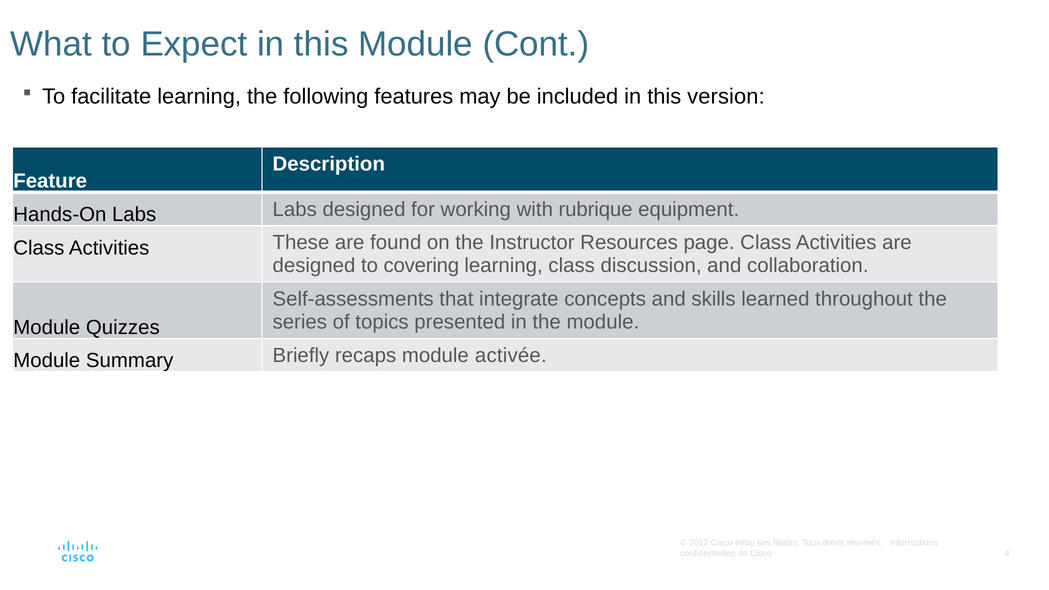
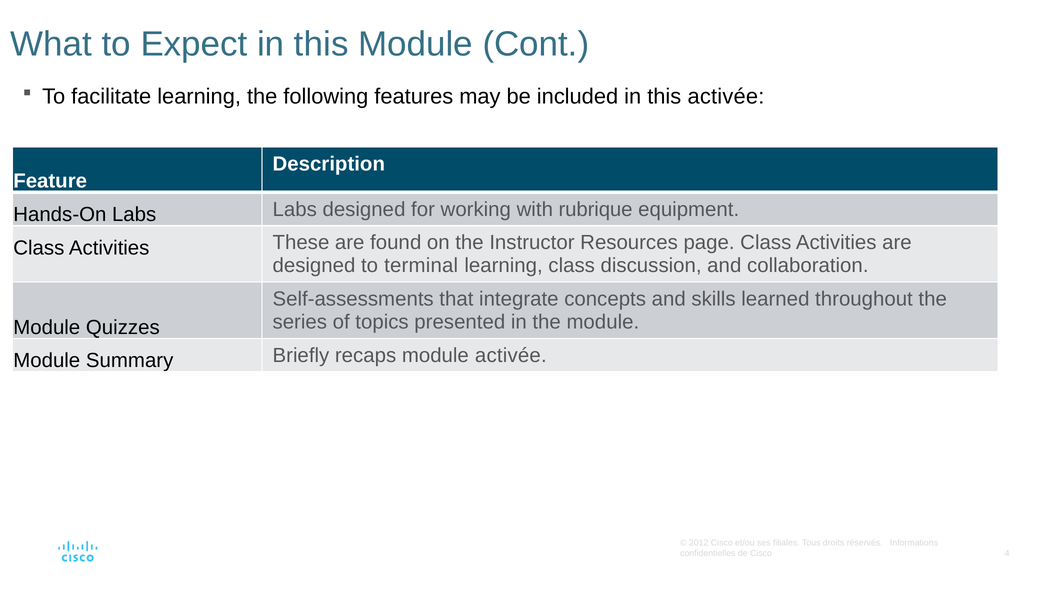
this version: version -> activée (726, 97)
covering: covering -> terminal (421, 266)
